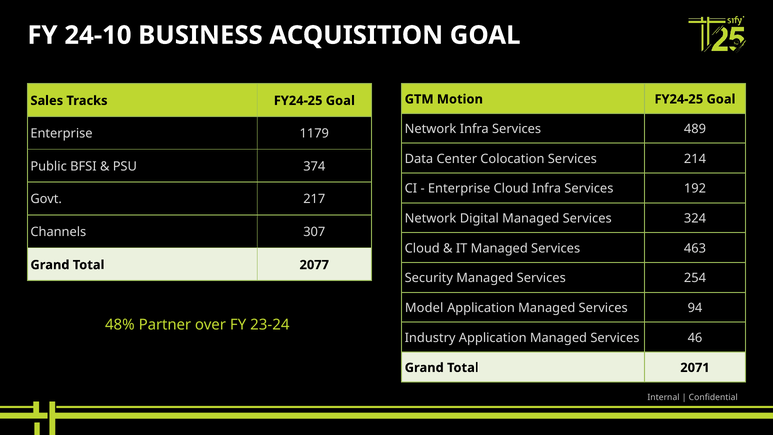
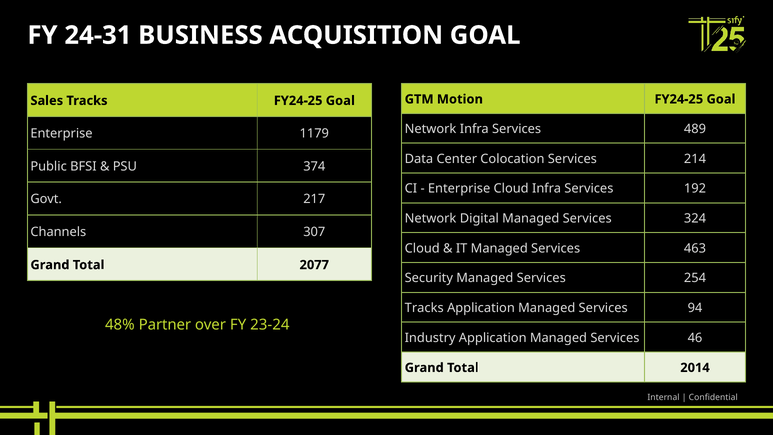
24-10: 24-10 -> 24-31 (98, 35)
Model: Model -> Tracks (424, 308)
2071: 2071 -> 2014 (695, 368)
